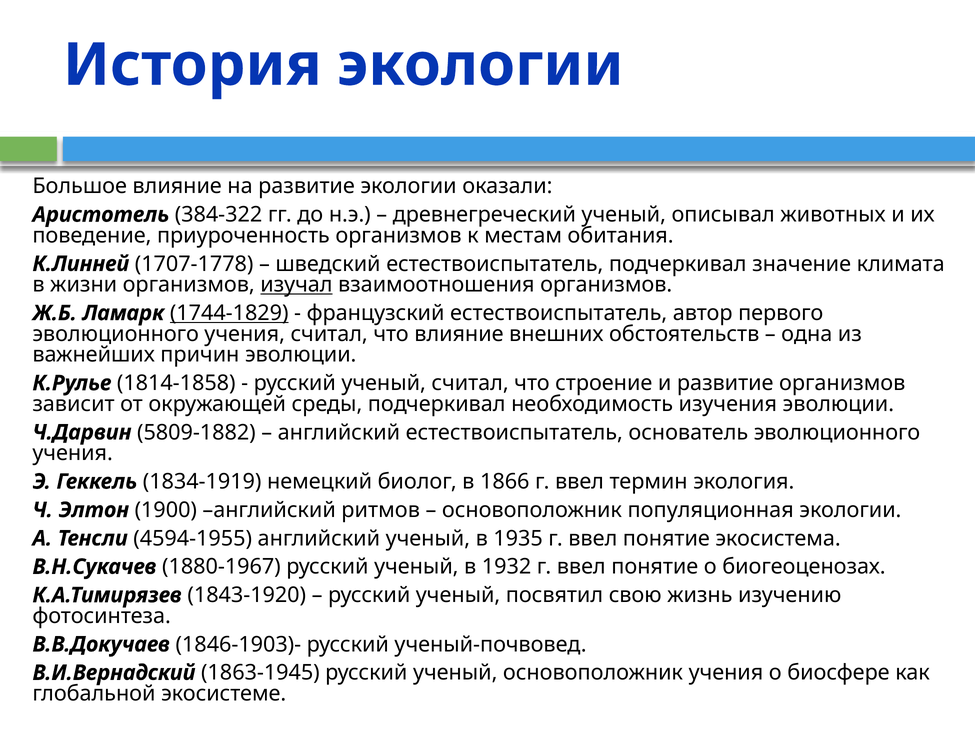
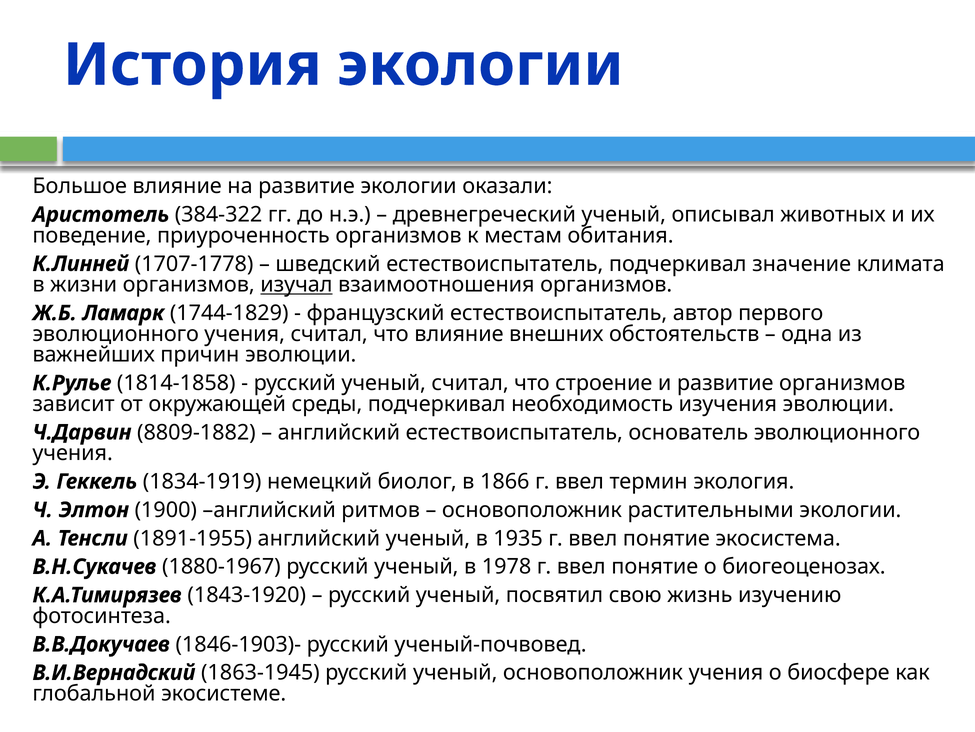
1744-1829 underline: present -> none (229, 313)
5809-1882: 5809-1882 -> 8809-1882 (196, 432)
популяционная: популяционная -> растительными (711, 509)
4594-1955: 4594-1955 -> 1891-1955 (193, 538)
1932: 1932 -> 1978 (507, 566)
